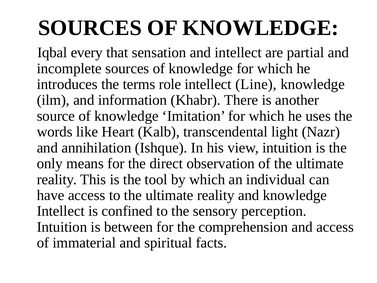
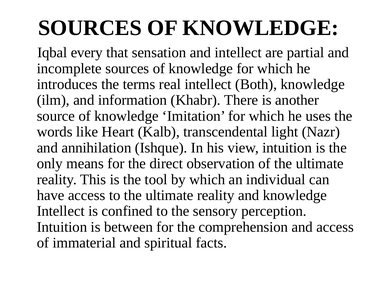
role: role -> real (170, 84)
Line: Line -> Both (256, 84)
